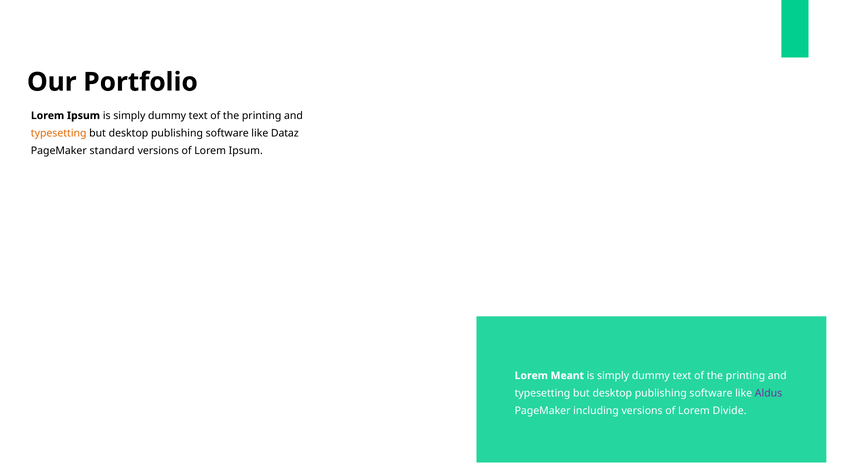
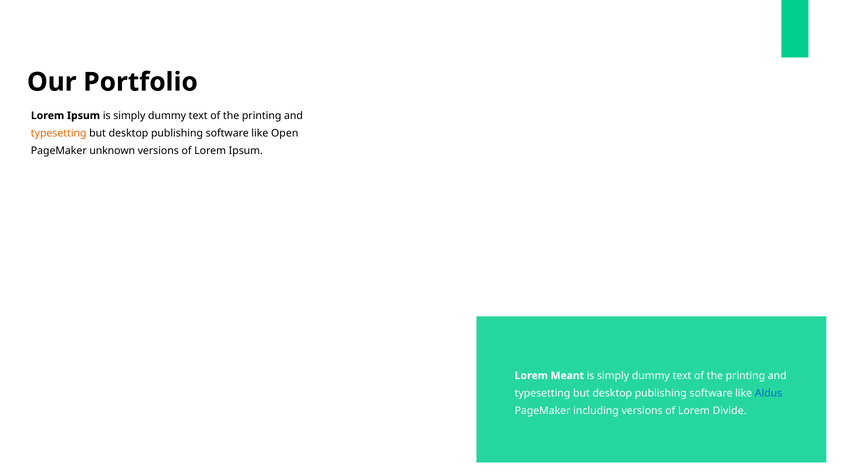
Dataz: Dataz -> Open (285, 133)
standard: standard -> unknown (112, 151)
Aldus colour: purple -> blue (769, 393)
